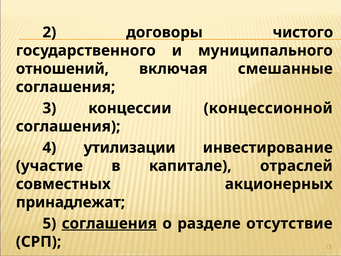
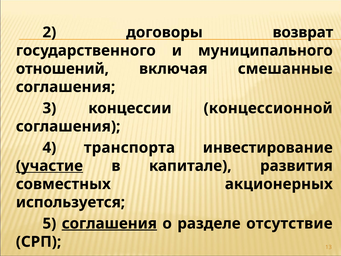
чистого: чистого -> возврат (303, 32)
утилизации: утилизации -> транспорта (129, 148)
участие underline: none -> present (49, 166)
отраслей: отраслей -> развития (296, 166)
принадлежат: принадлежат -> используется (70, 202)
